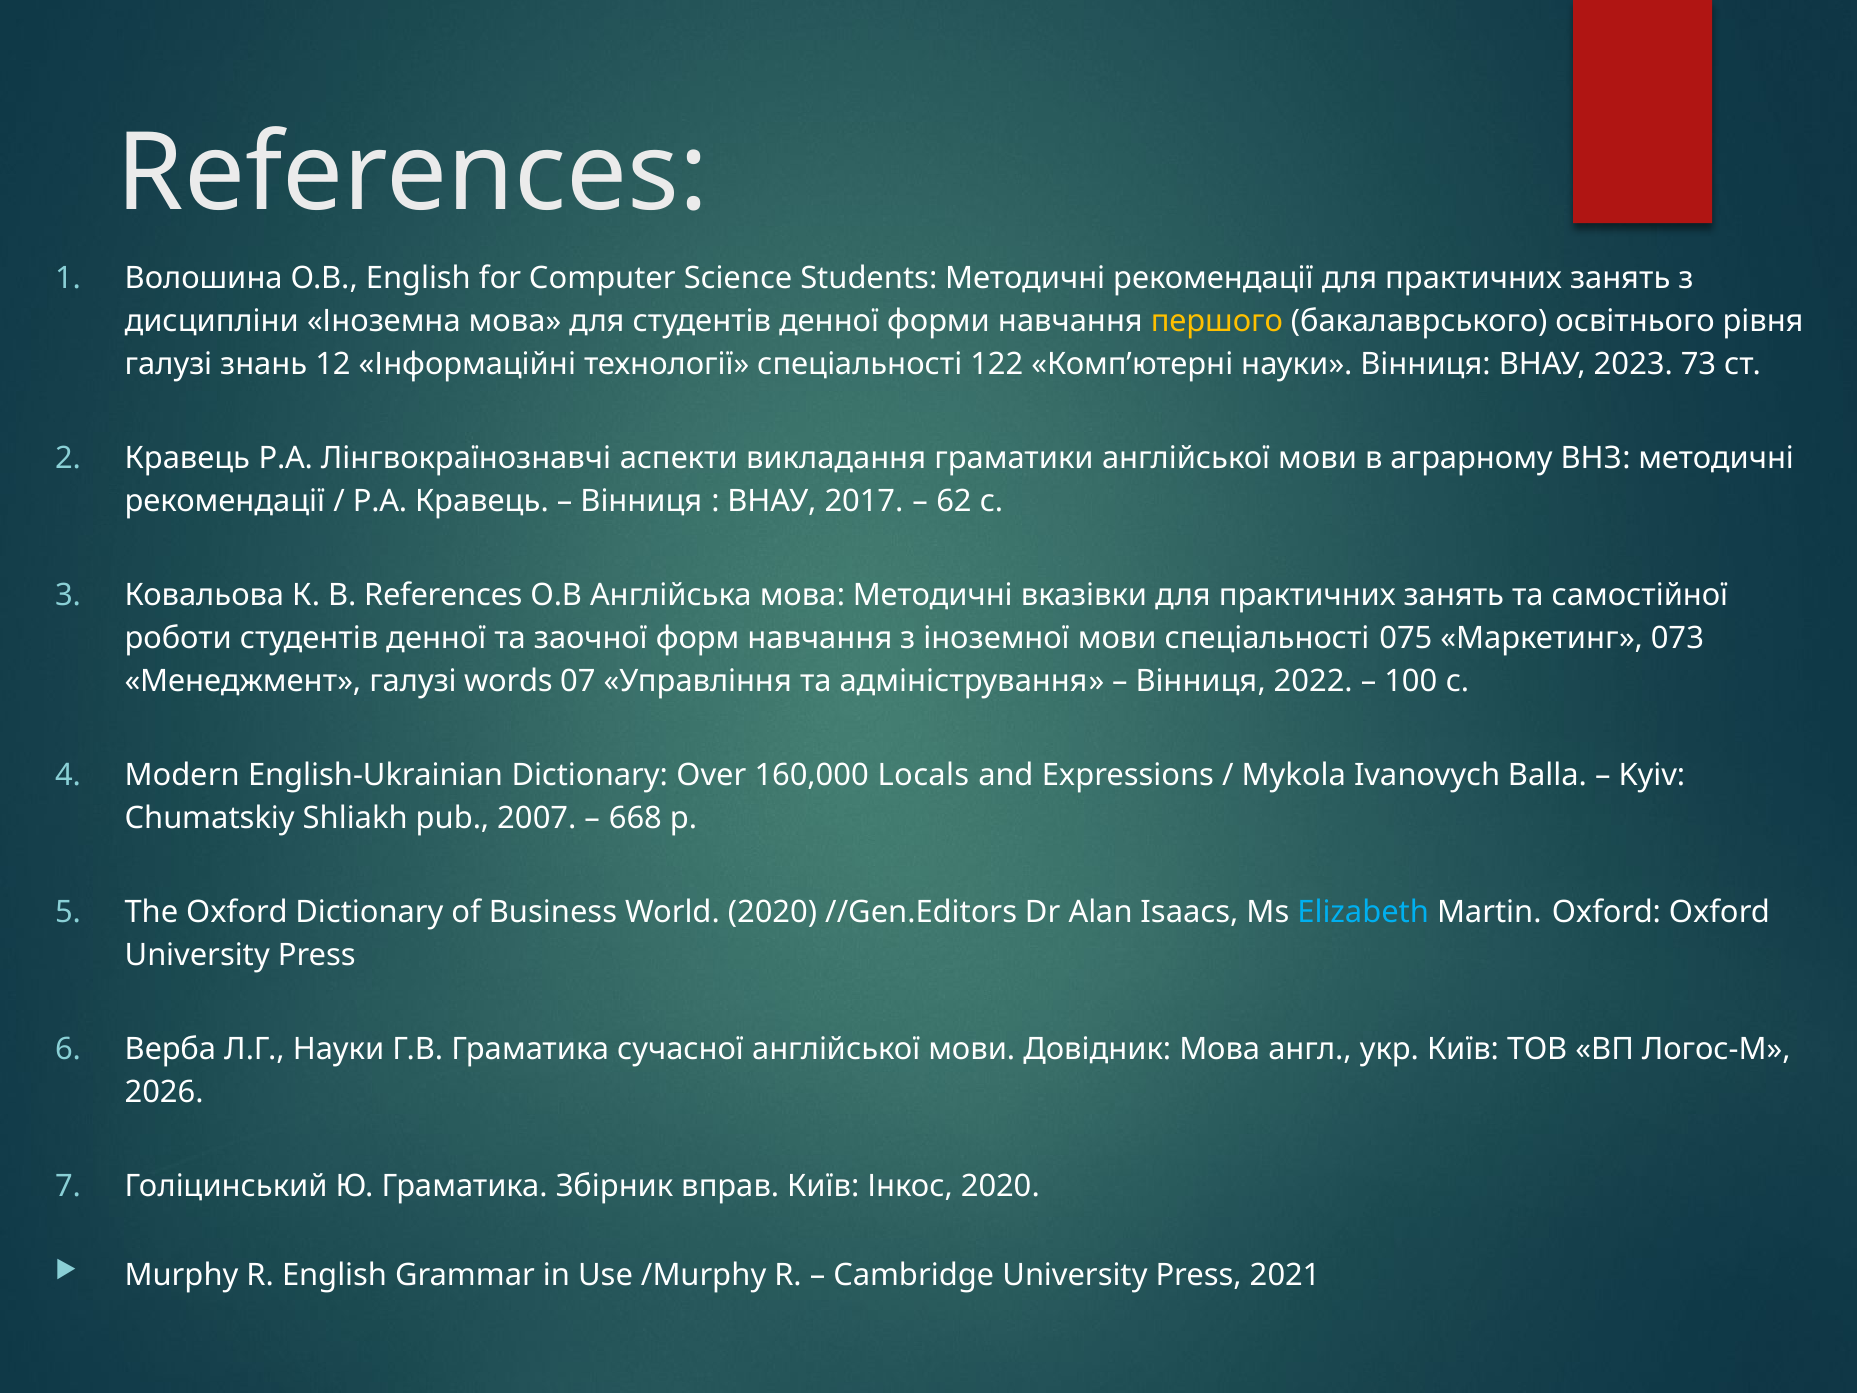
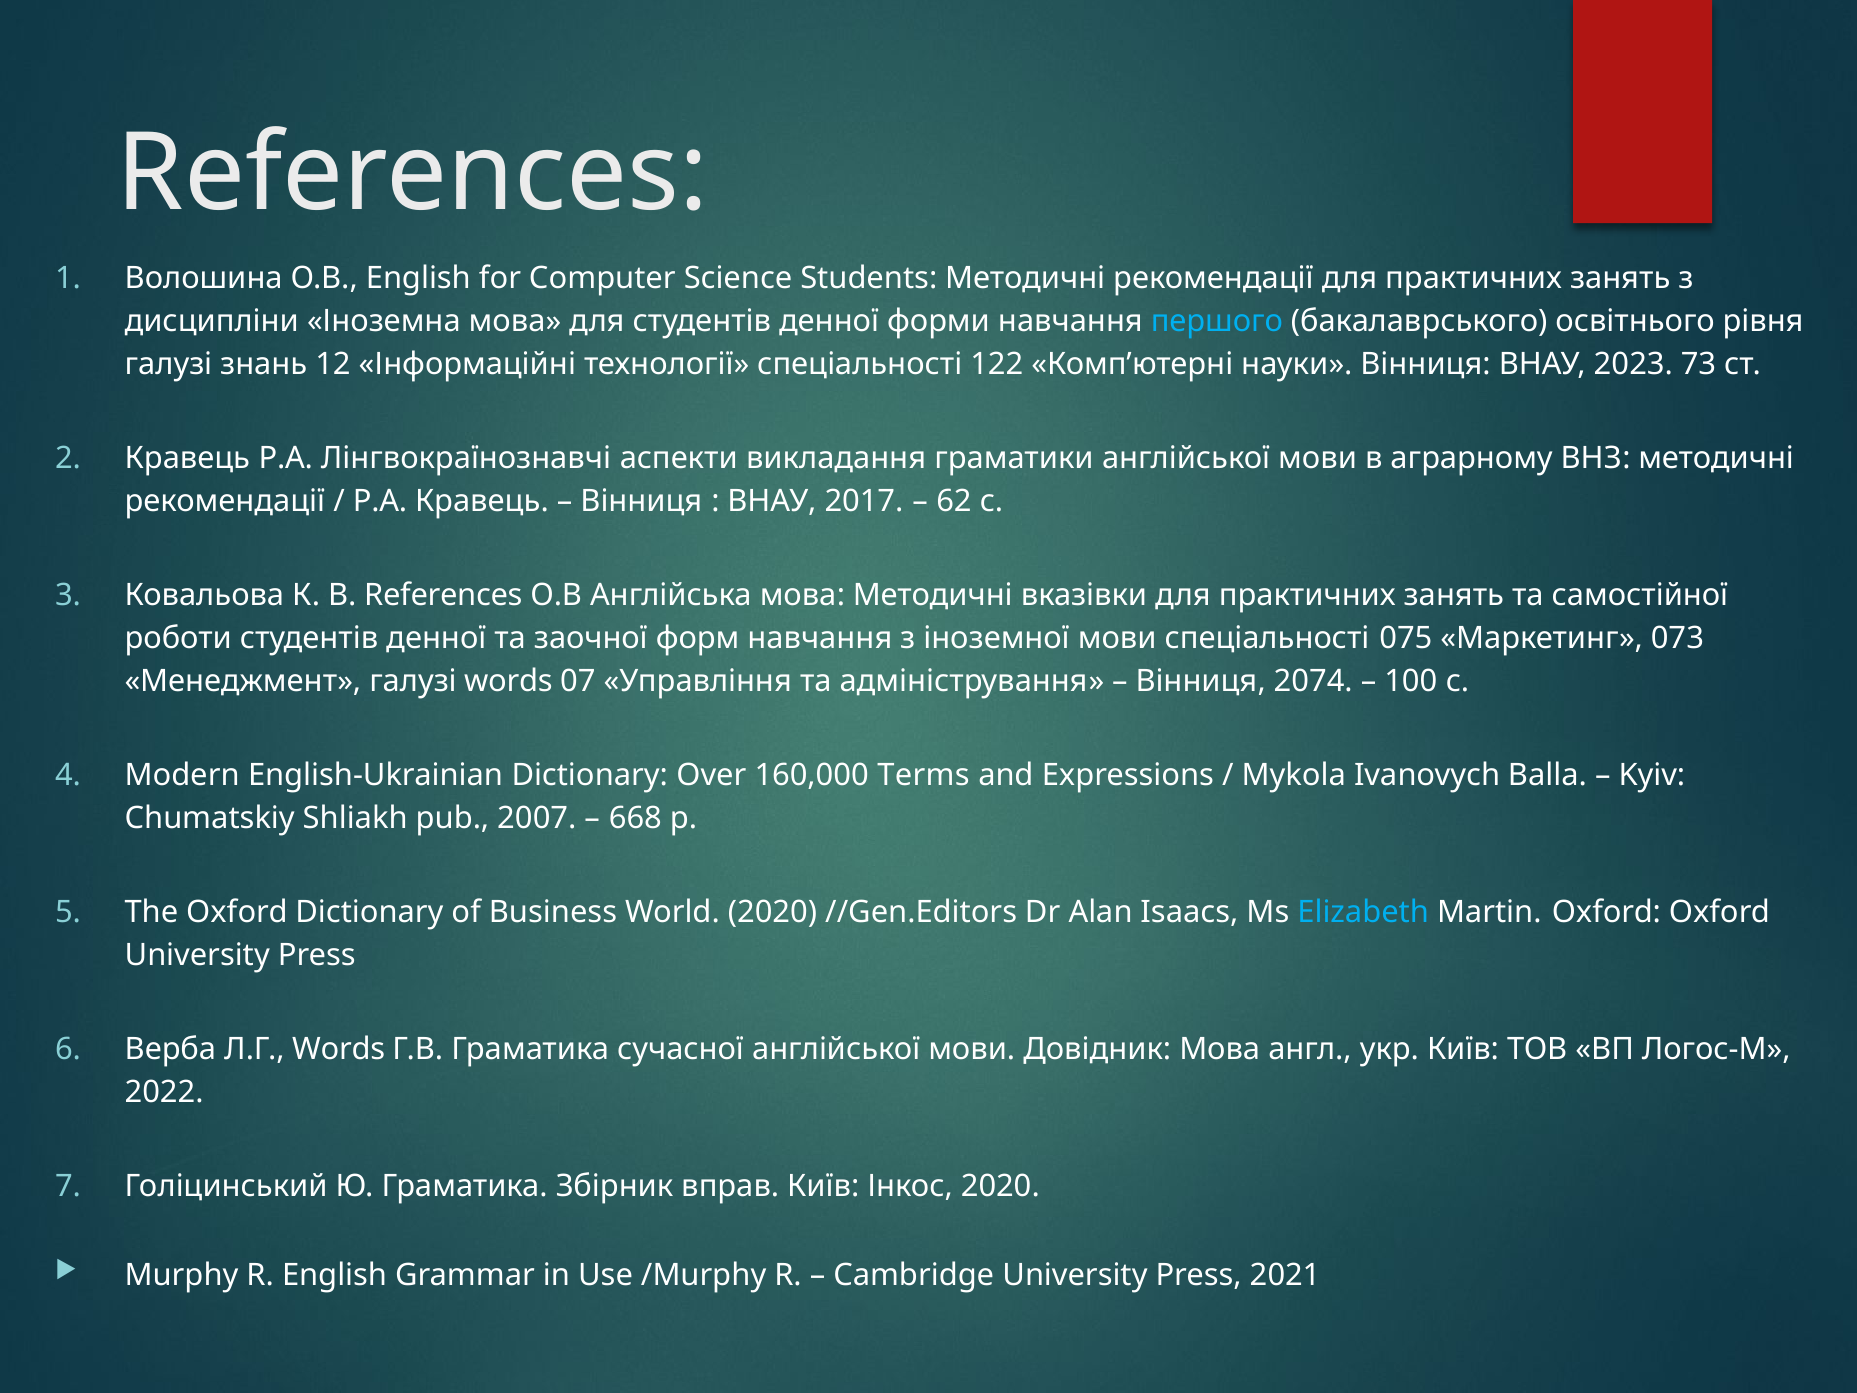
першого colour: yellow -> light blue (1217, 321)
2022: 2022 -> 2074 (1313, 681)
Locals: Locals -> Terms (923, 775)
Л.Г Науки: Науки -> Words (339, 1049)
2026: 2026 -> 2022 (164, 1092)
